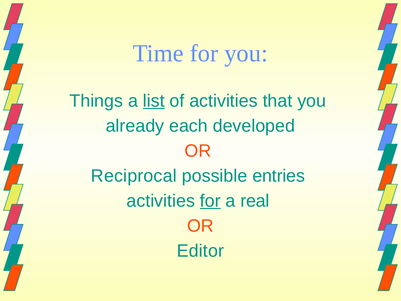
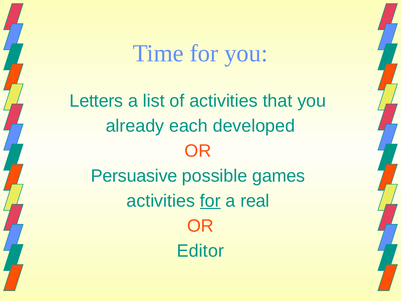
Things: Things -> Letters (96, 101)
list underline: present -> none (154, 101)
Reciprocal: Reciprocal -> Persuasive (134, 176)
entries: entries -> games (279, 176)
